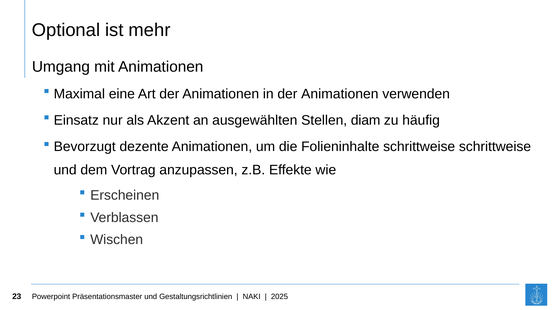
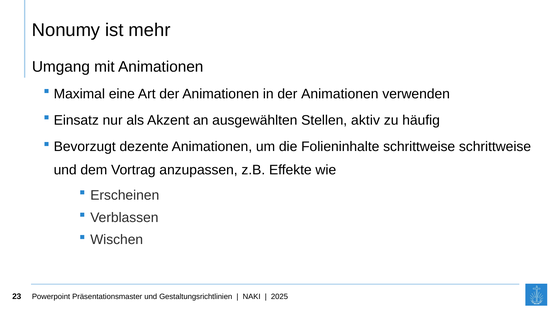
Optional: Optional -> Nonumy (66, 30)
diam: diam -> aktiv (365, 120)
